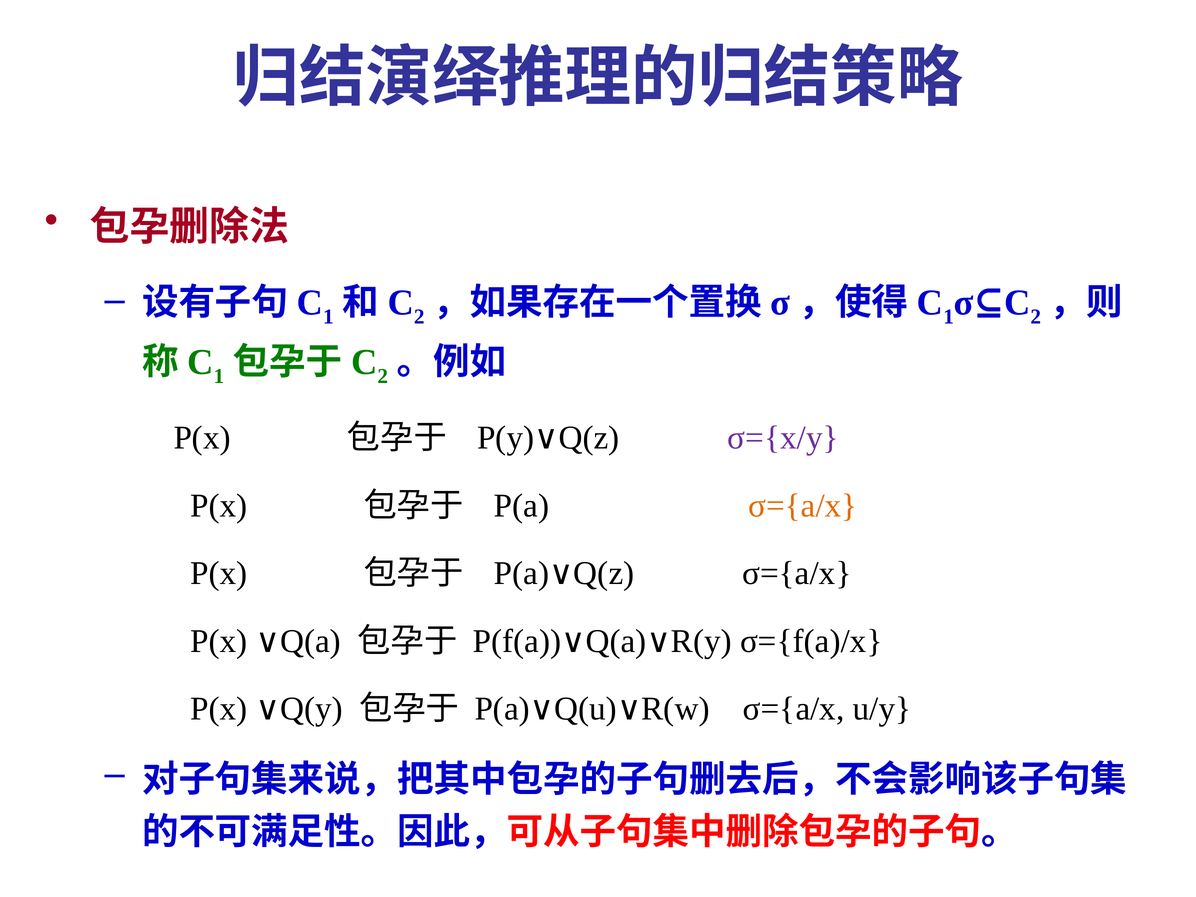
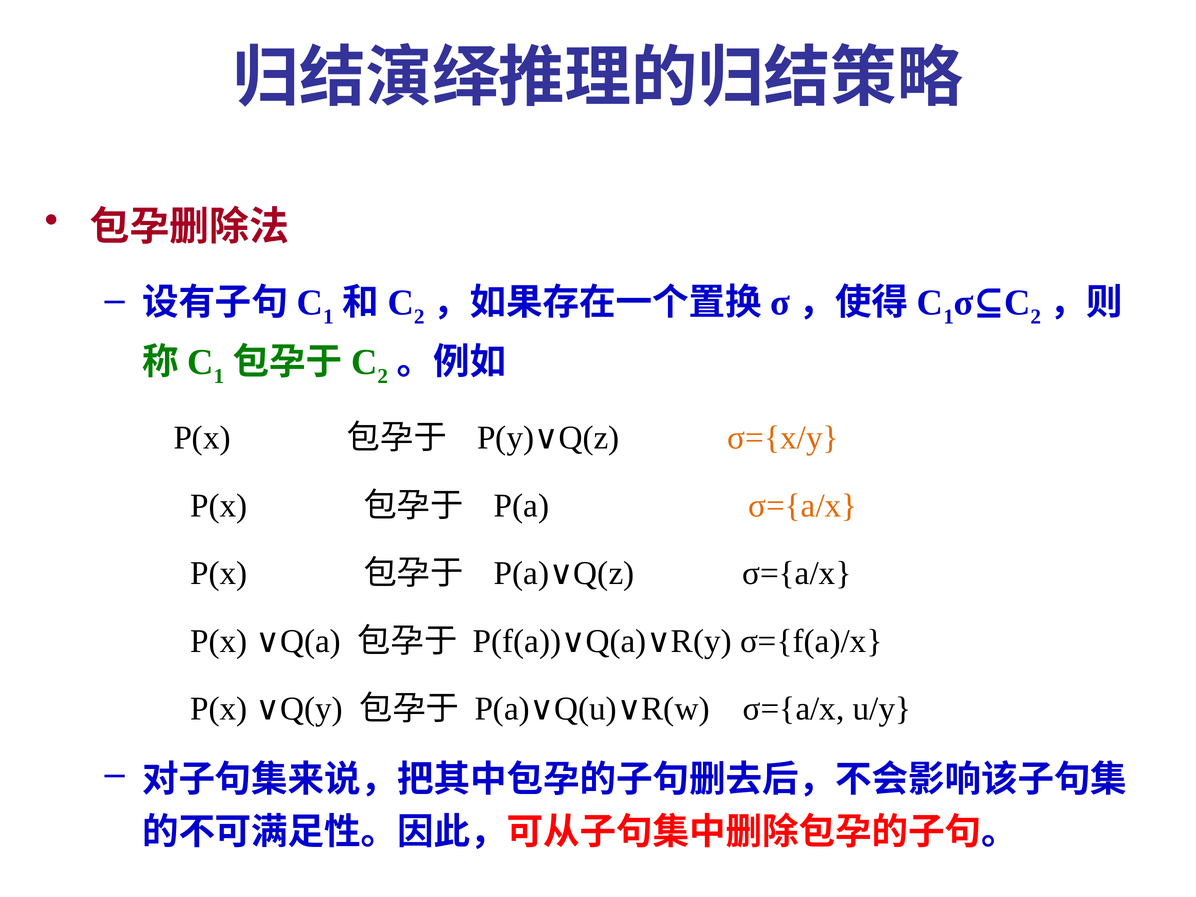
σ={x/y colour: purple -> orange (783, 438)
